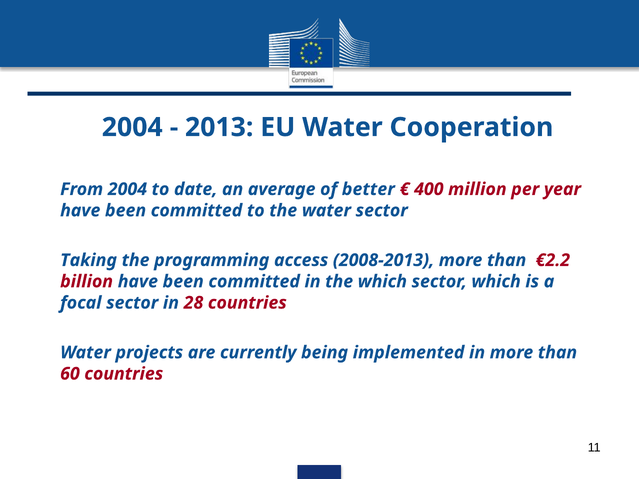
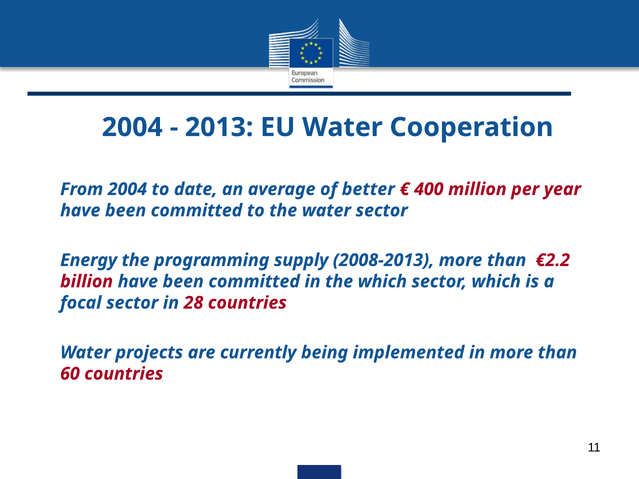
Taking: Taking -> Energy (89, 260)
access: access -> supply (301, 260)
